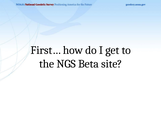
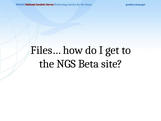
First…: First… -> Files… (46, 50)
